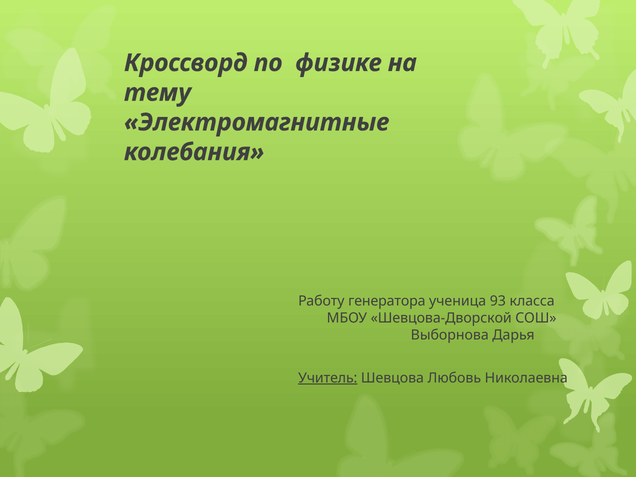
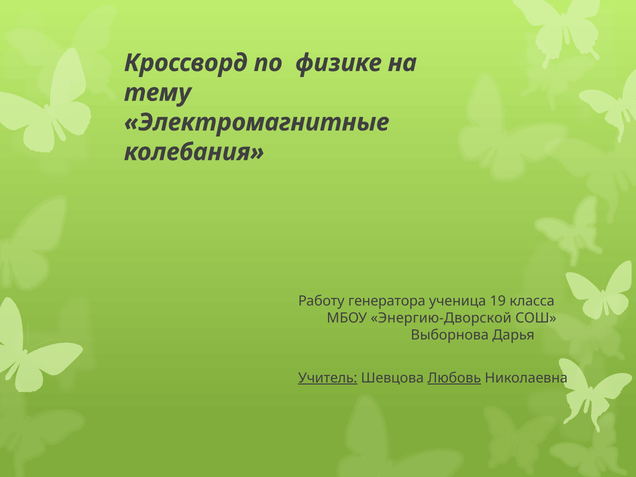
93: 93 -> 19 (498, 301)
Шевцова-Дворской: Шевцова-Дворской -> Энергию-Дворской (441, 318)
Любовь underline: none -> present (454, 378)
